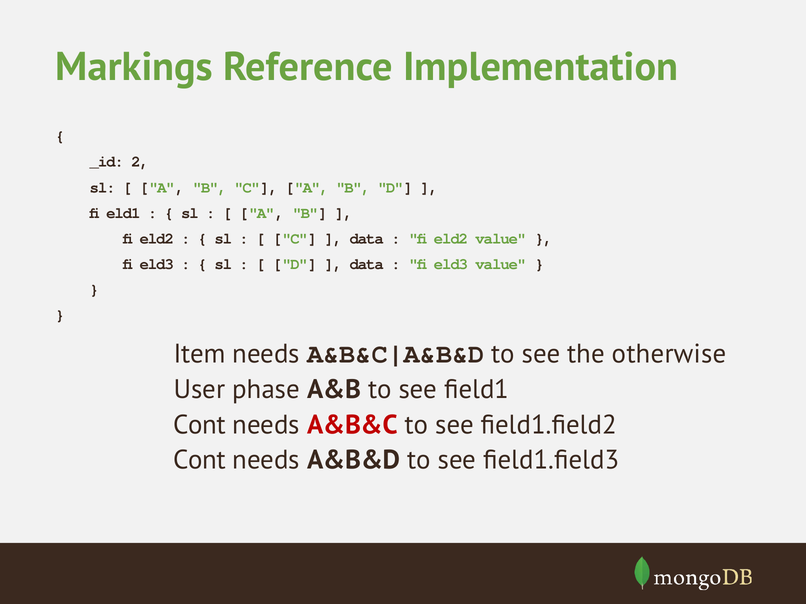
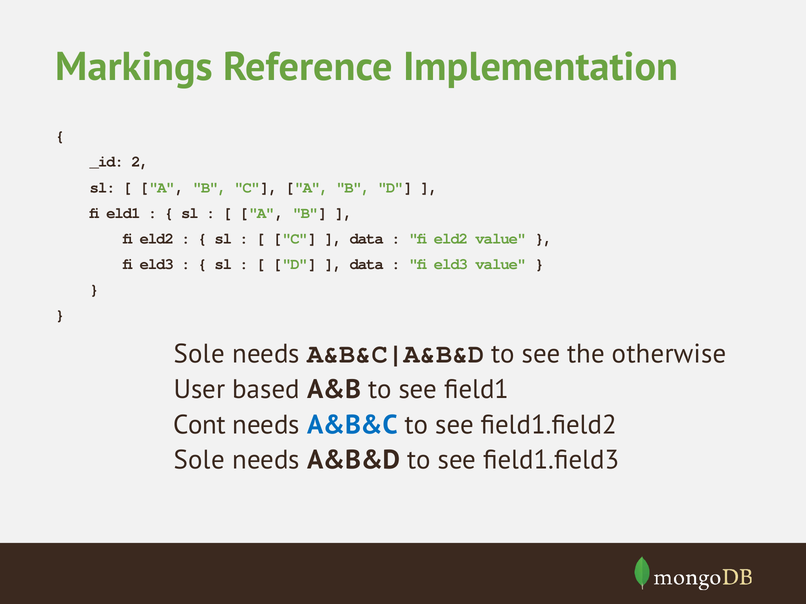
Item: Item -> Sole (199, 354)
phase: phase -> based (266, 390)
A&B&C colour: red -> blue (352, 425)
Cont: Cont -> Sole (199, 461)
